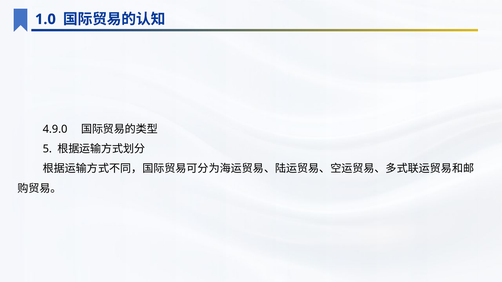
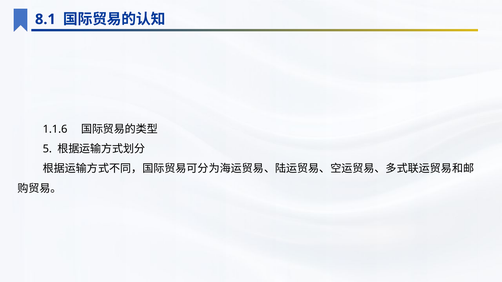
1.0: 1.0 -> 8.1 (45, 19)
4.9.0: 4.9.0 -> 1.1.6 (55, 129)
